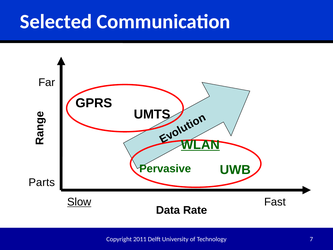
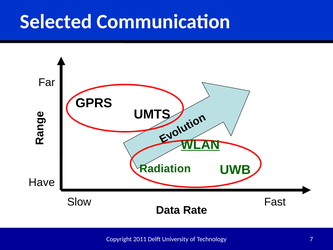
Pervasive: Pervasive -> Radiation (165, 168)
Parts: Parts -> Have (42, 182)
Slow underline: present -> none (79, 202)
